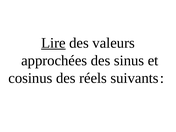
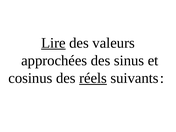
réels underline: none -> present (93, 78)
